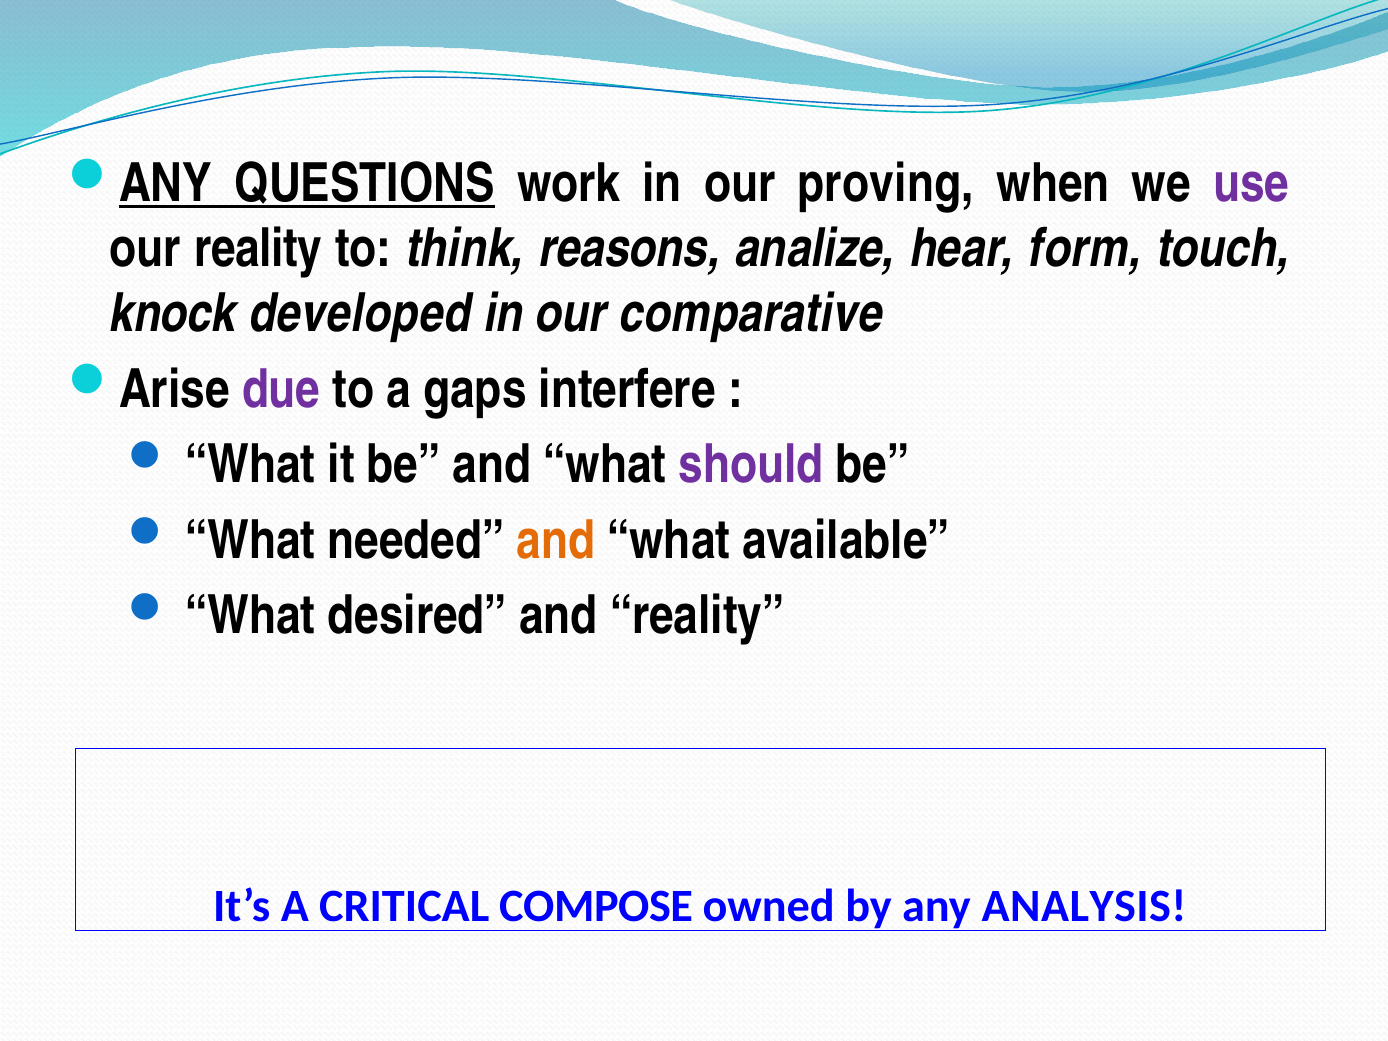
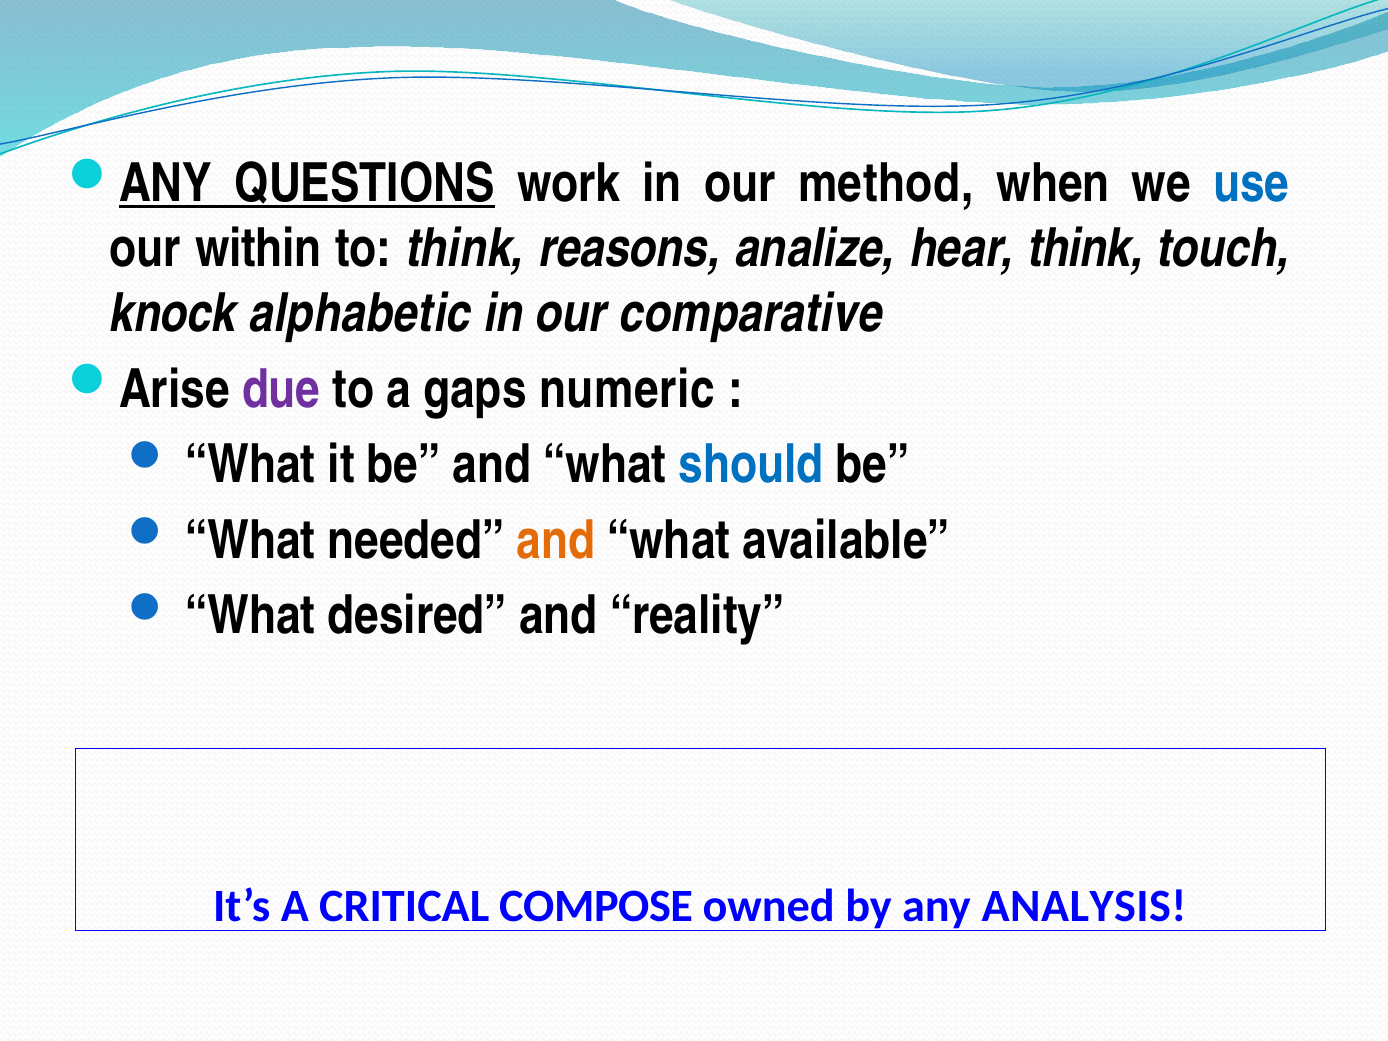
proving: proving -> method (886, 184)
use colour: purple -> blue (1251, 184)
our reality: reality -> within (258, 249)
hear form: form -> think (1086, 249)
developed: developed -> alphabetic (360, 314)
interfere: interfere -> numeric (627, 389)
should colour: purple -> blue (751, 465)
